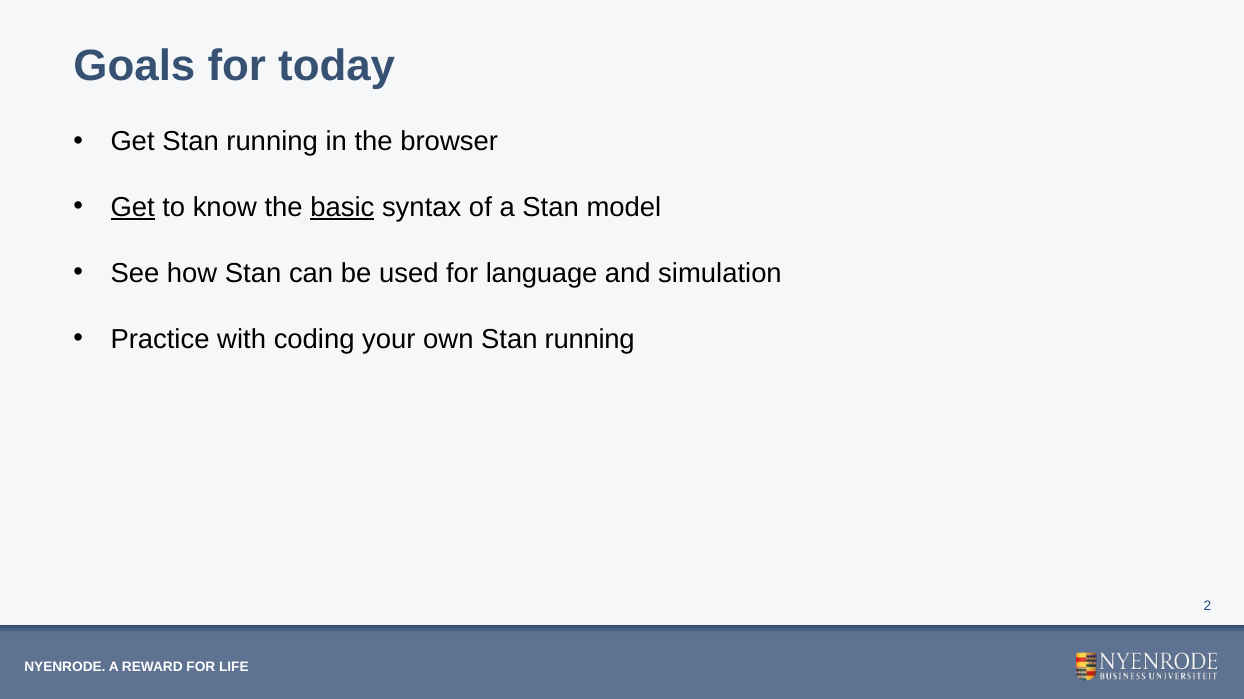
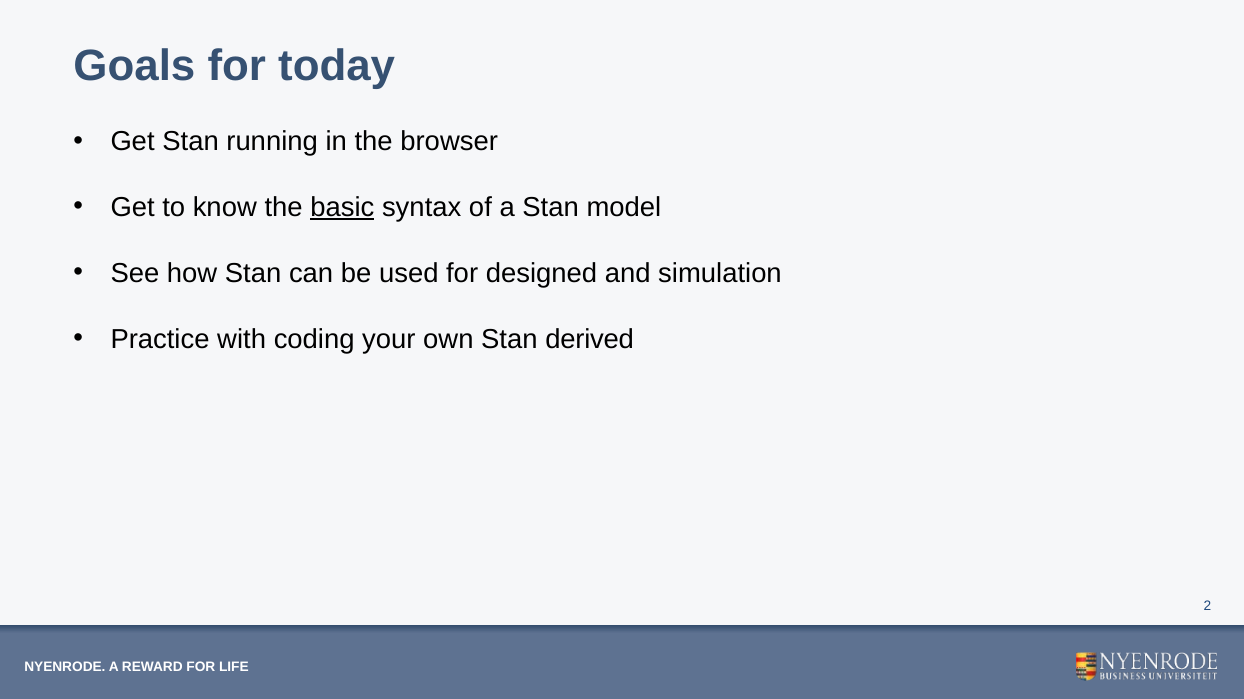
Get underline: present -> none (133, 208)
language: language -> designed (541, 273)
own Stan running: running -> derived (590, 339)
